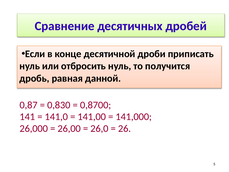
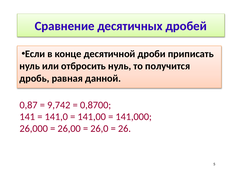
0,830: 0,830 -> 9,742 (59, 105)
